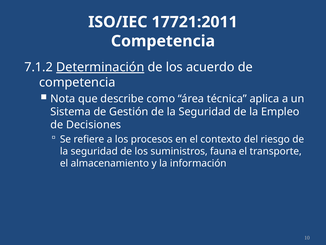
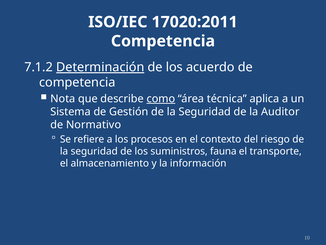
17721:2011: 17721:2011 -> 17020:2011 (195, 22)
como underline: none -> present (161, 99)
Empleo: Empleo -> Auditor (280, 112)
Decisiones: Decisiones -> Normativo (94, 125)
